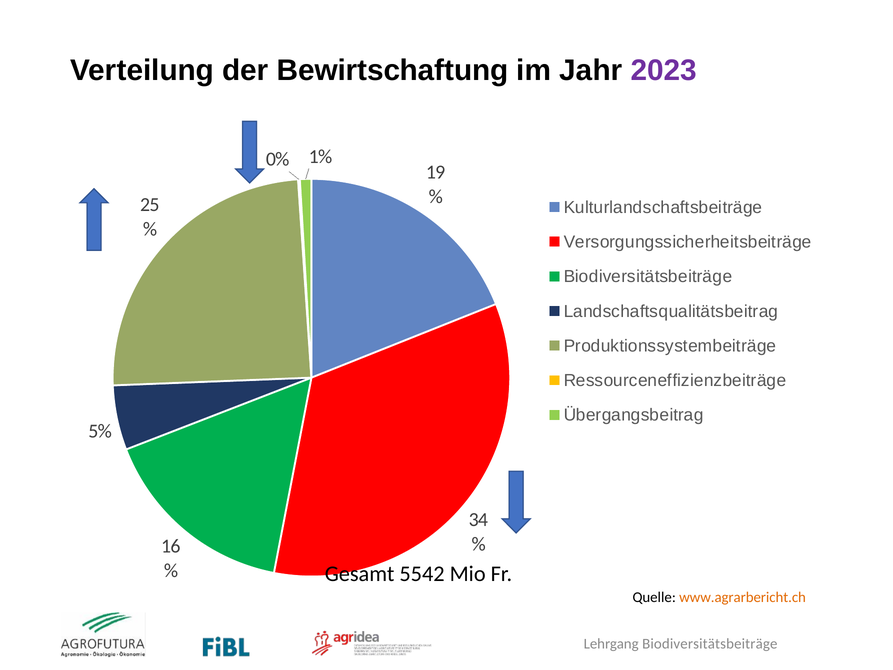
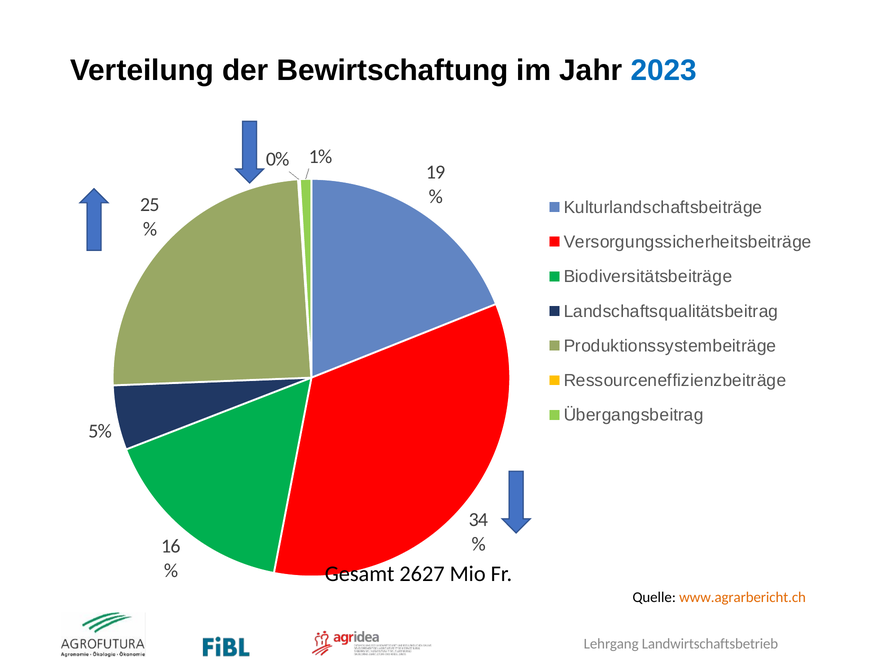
2023 colour: purple -> blue (664, 71)
5542: 5542 -> 2627 (422, 574)
Lehrgang Biodiversitätsbeiträge: Biodiversitätsbeiträge -> Landwirtschaftsbetrieb (710, 644)
